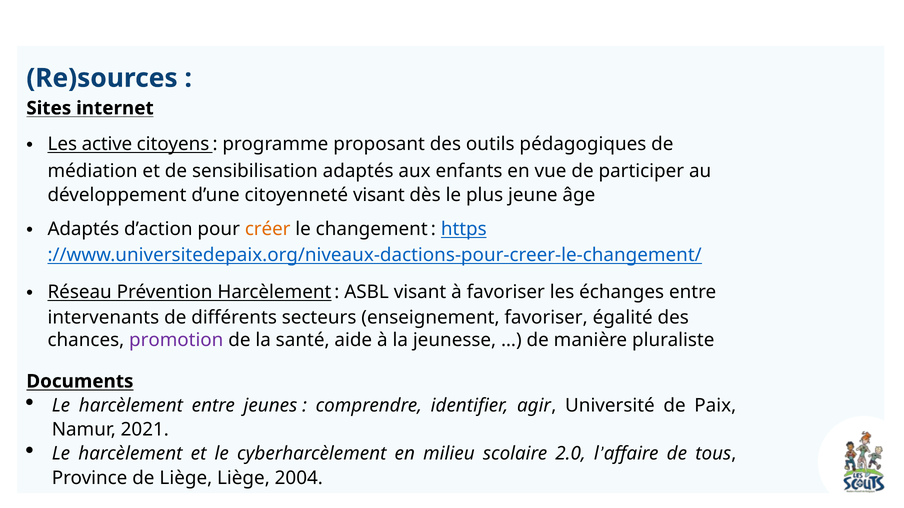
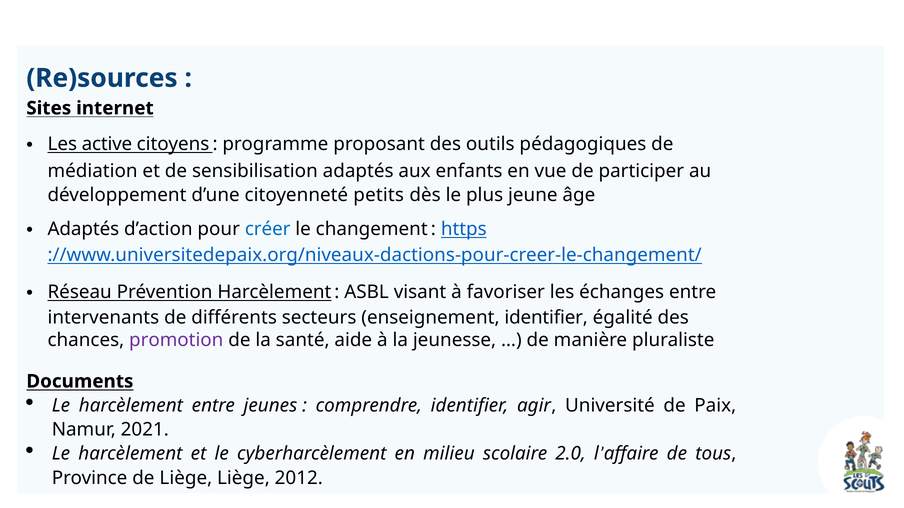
citoyenneté visant: visant -> petits (379, 195)
créer colour: orange -> blue (268, 229)
enseignement favoriser: favoriser -> identifier (546, 318)
2004: 2004 -> 2012 (299, 478)
